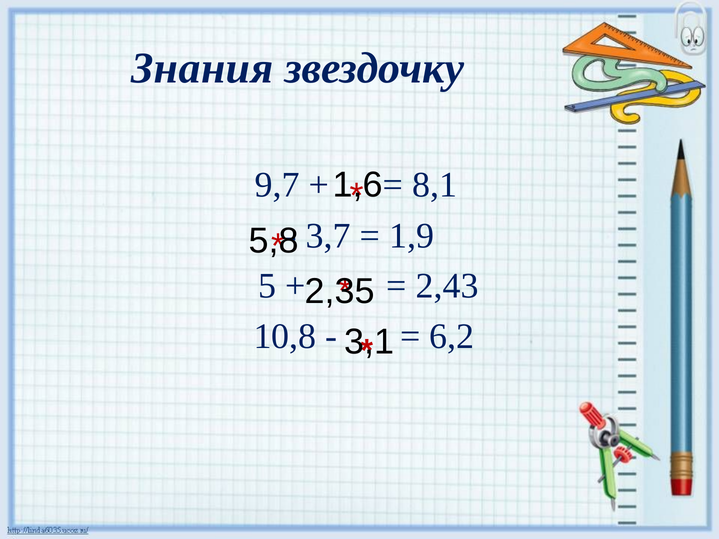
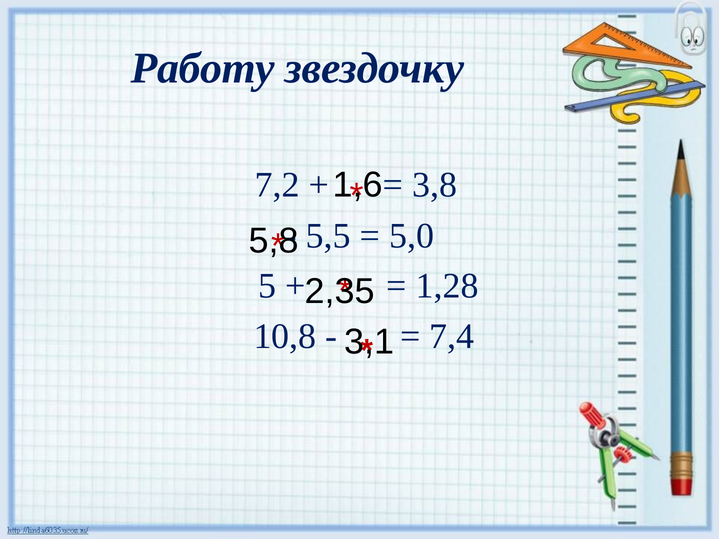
Знания: Знания -> Работу (203, 68)
9,7: 9,7 -> 7,2 (277, 185)
8,1: 8,1 -> 3,8 (435, 185)
3,7: 3,7 -> 5,5 (328, 236)
1,9: 1,9 -> 5,0 (412, 236)
2,43: 2,43 -> 1,28 (447, 286)
6,2: 6,2 -> 7,4 (452, 337)
